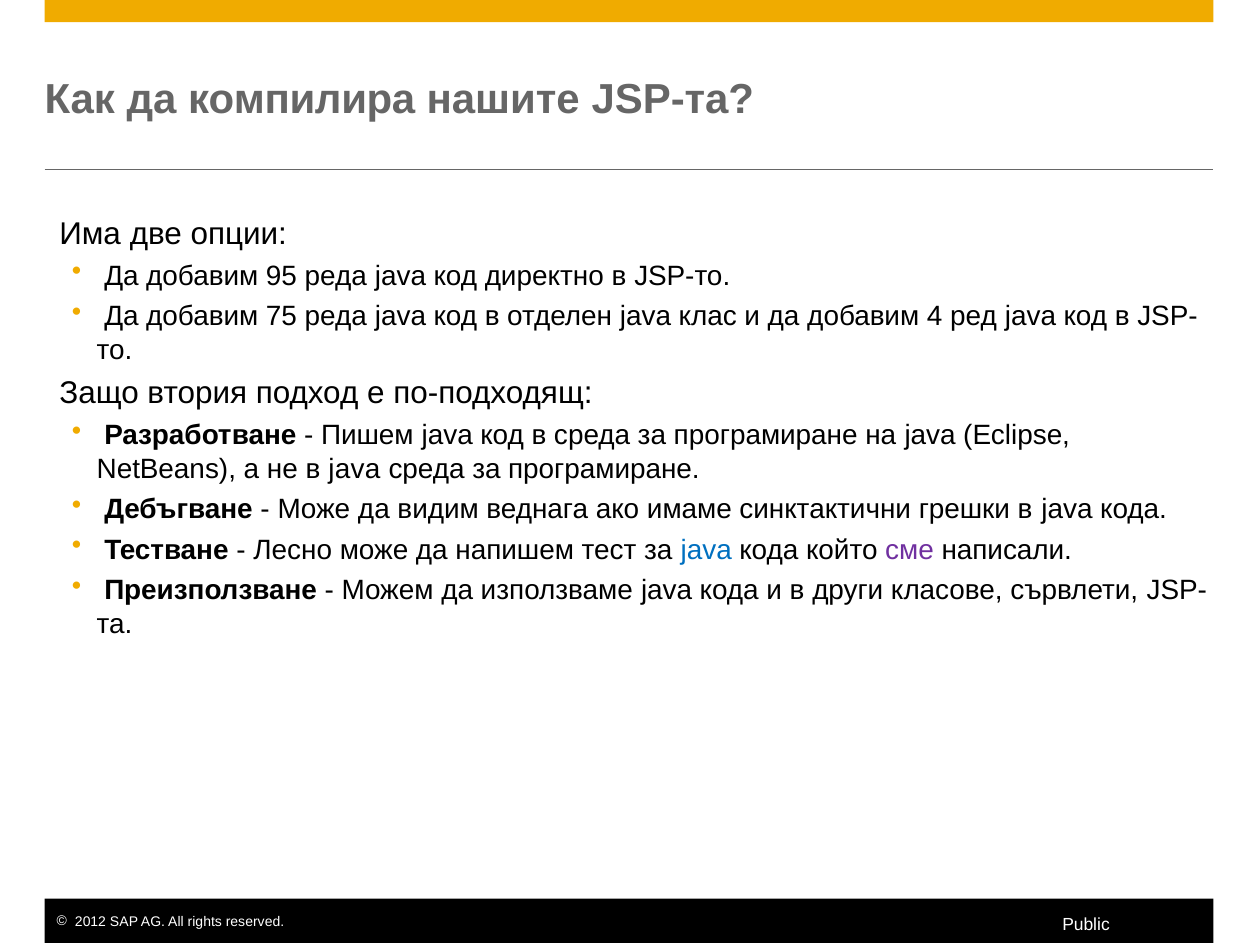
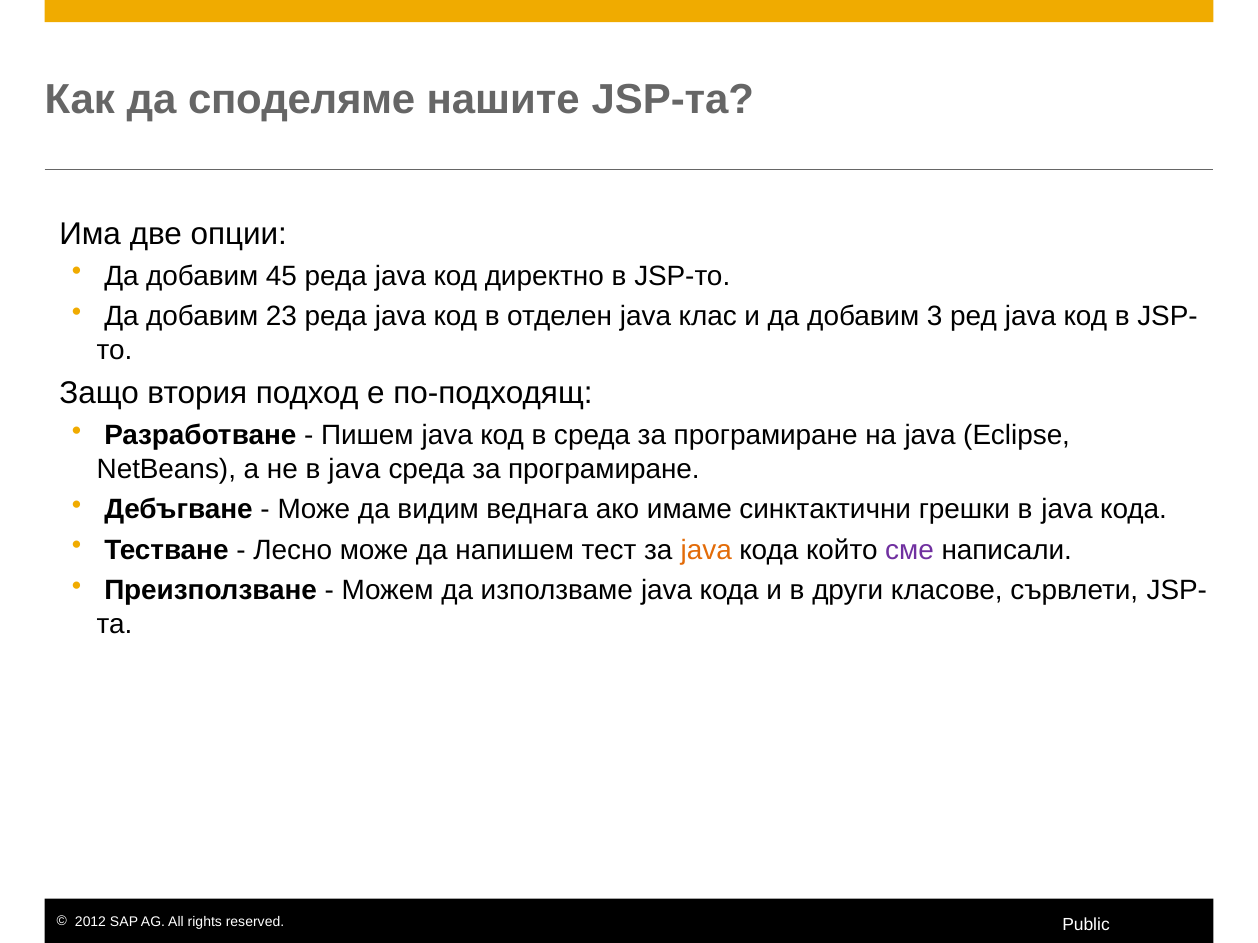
компилира: компилира -> споделяме (302, 99)
95: 95 -> 45 (281, 276)
75: 75 -> 23 (281, 317)
4: 4 -> 3 (935, 317)
java colour: blue -> orange (706, 550)
